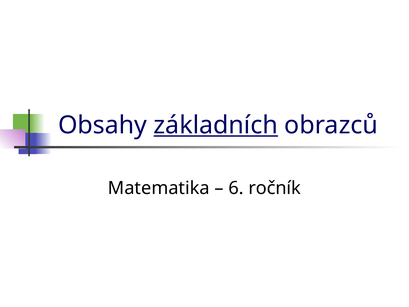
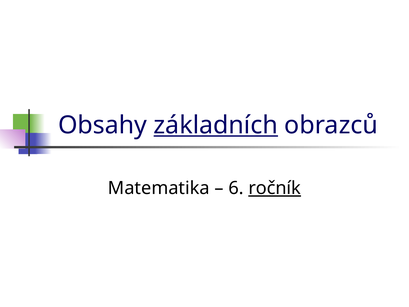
ročník underline: none -> present (275, 188)
